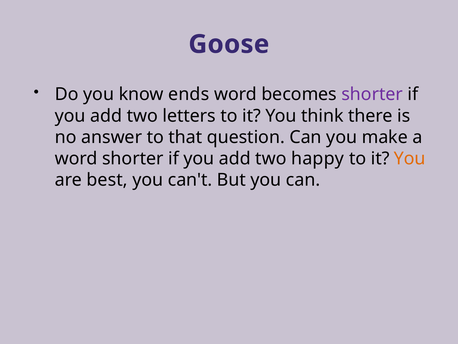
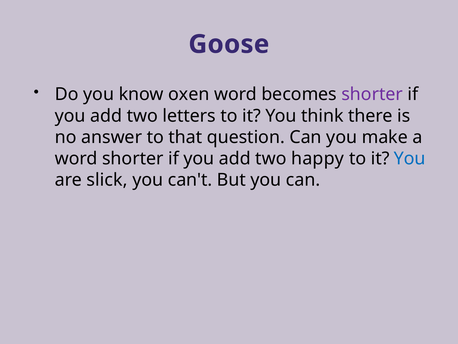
ends: ends -> oxen (189, 94)
You colour: orange -> blue (410, 158)
best: best -> slick (107, 180)
